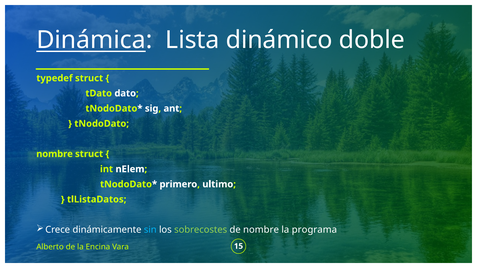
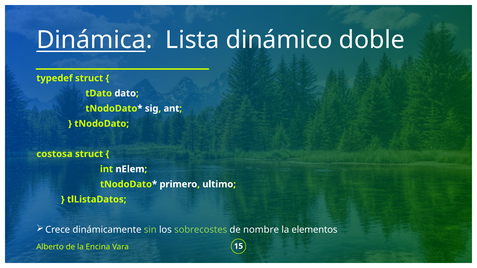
nombre: nombre -> costosa (54, 154)
sin colour: light blue -> light green (150, 230)
programa: programa -> elementos (314, 230)
